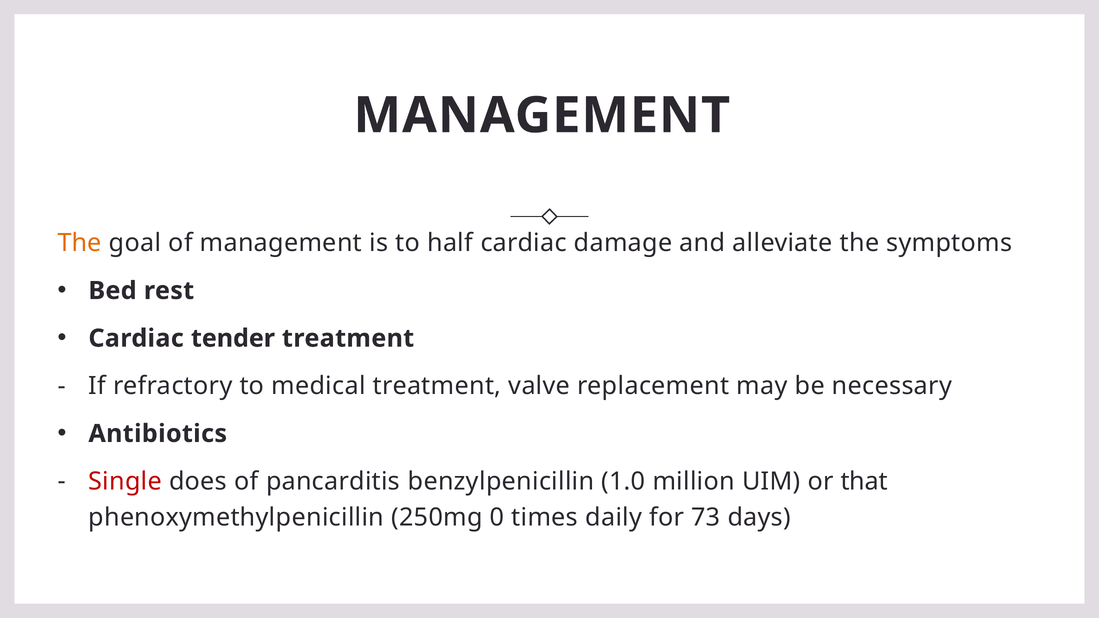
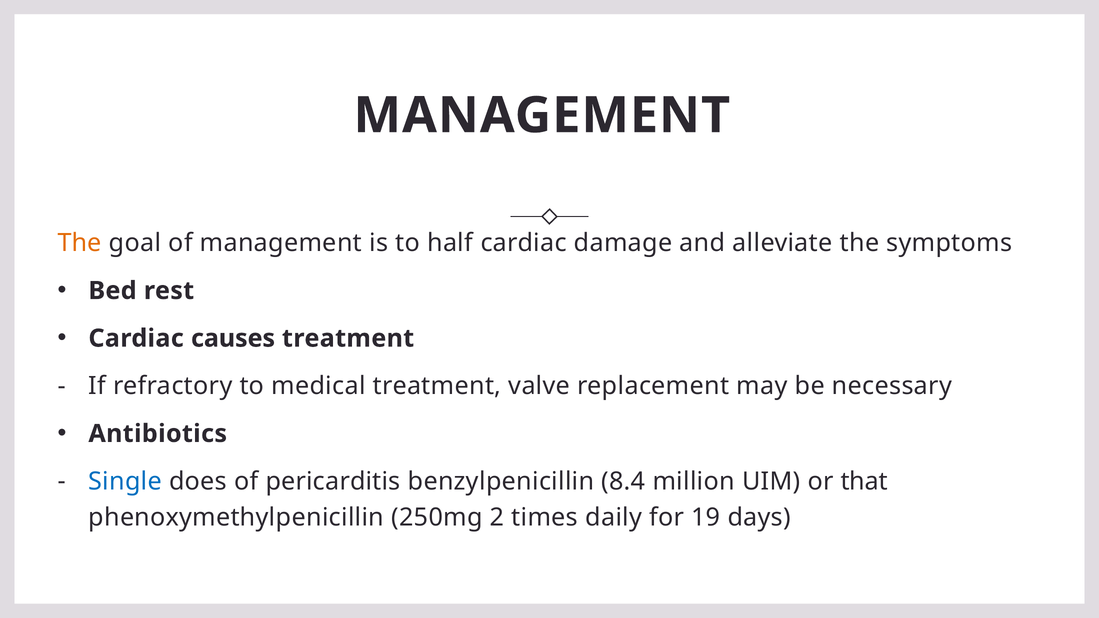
tender: tender -> causes (233, 338)
Single colour: red -> blue (125, 481)
pancarditis: pancarditis -> pericarditis (333, 481)
1.0: 1.0 -> 8.4 (623, 481)
0: 0 -> 2 (497, 518)
73: 73 -> 19 (706, 518)
